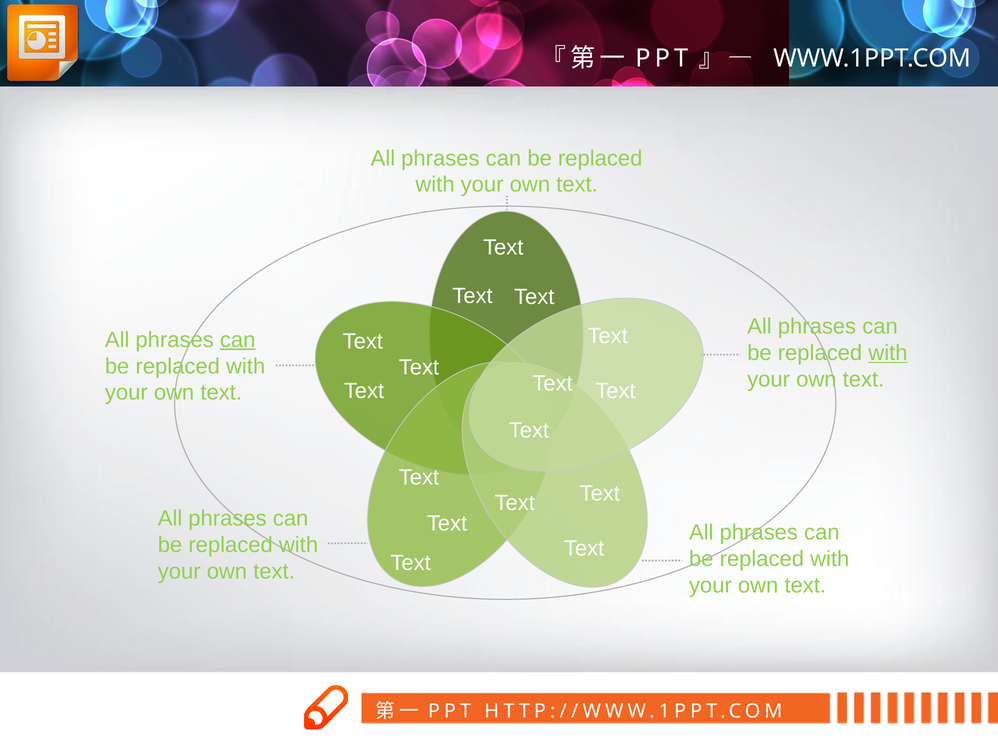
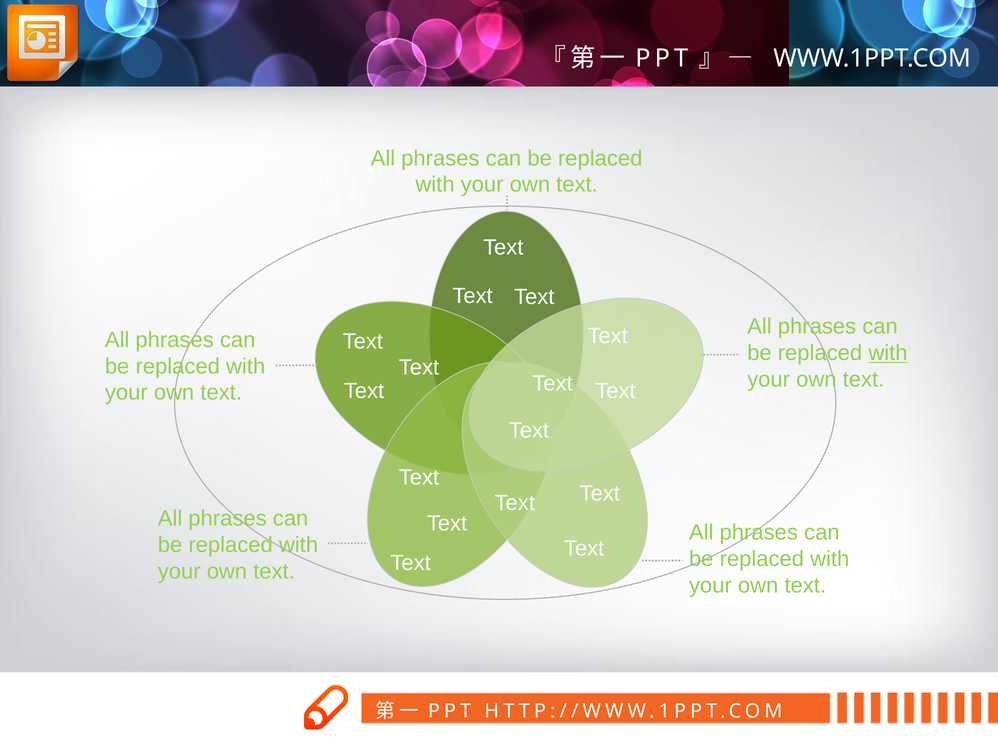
can underline: present -> none (238, 340)
